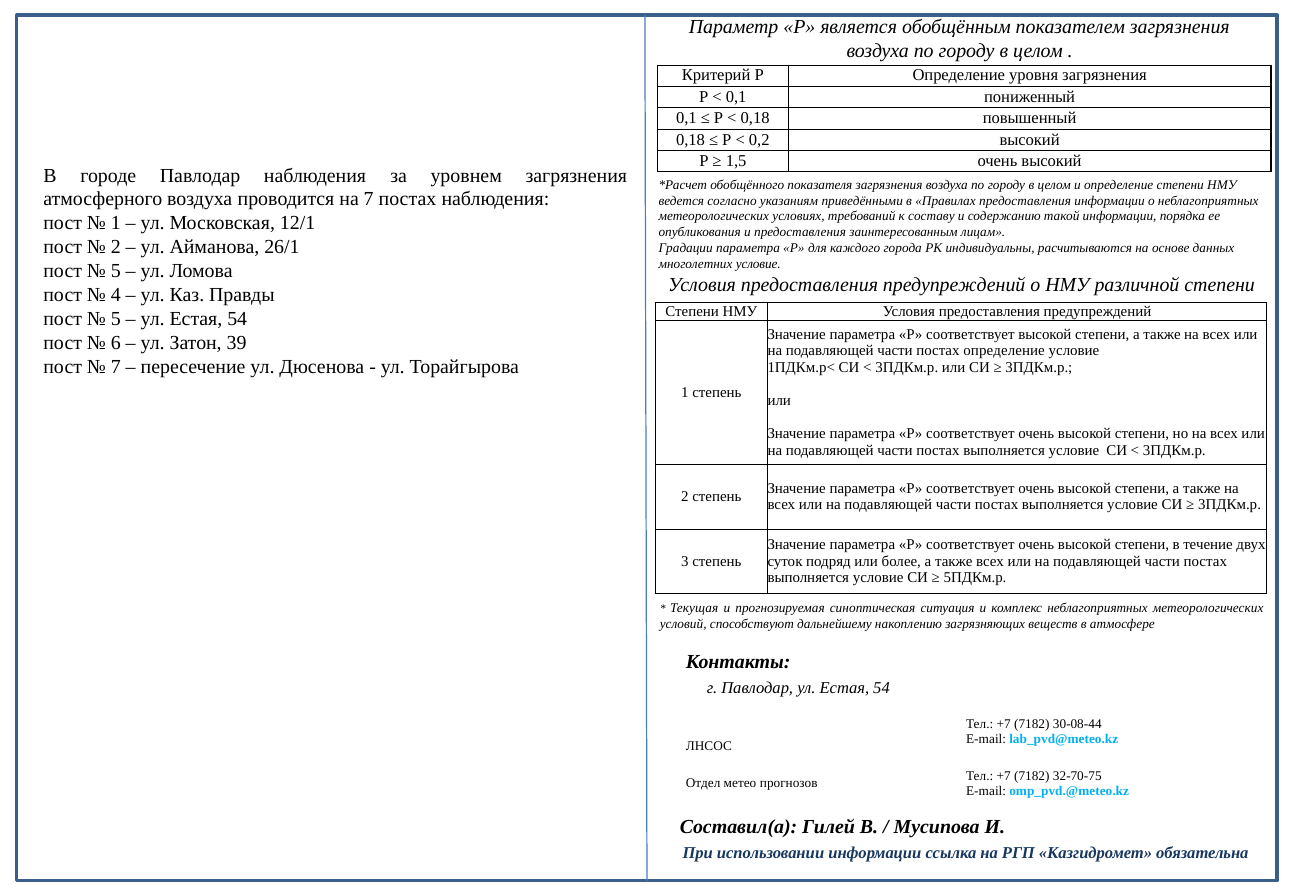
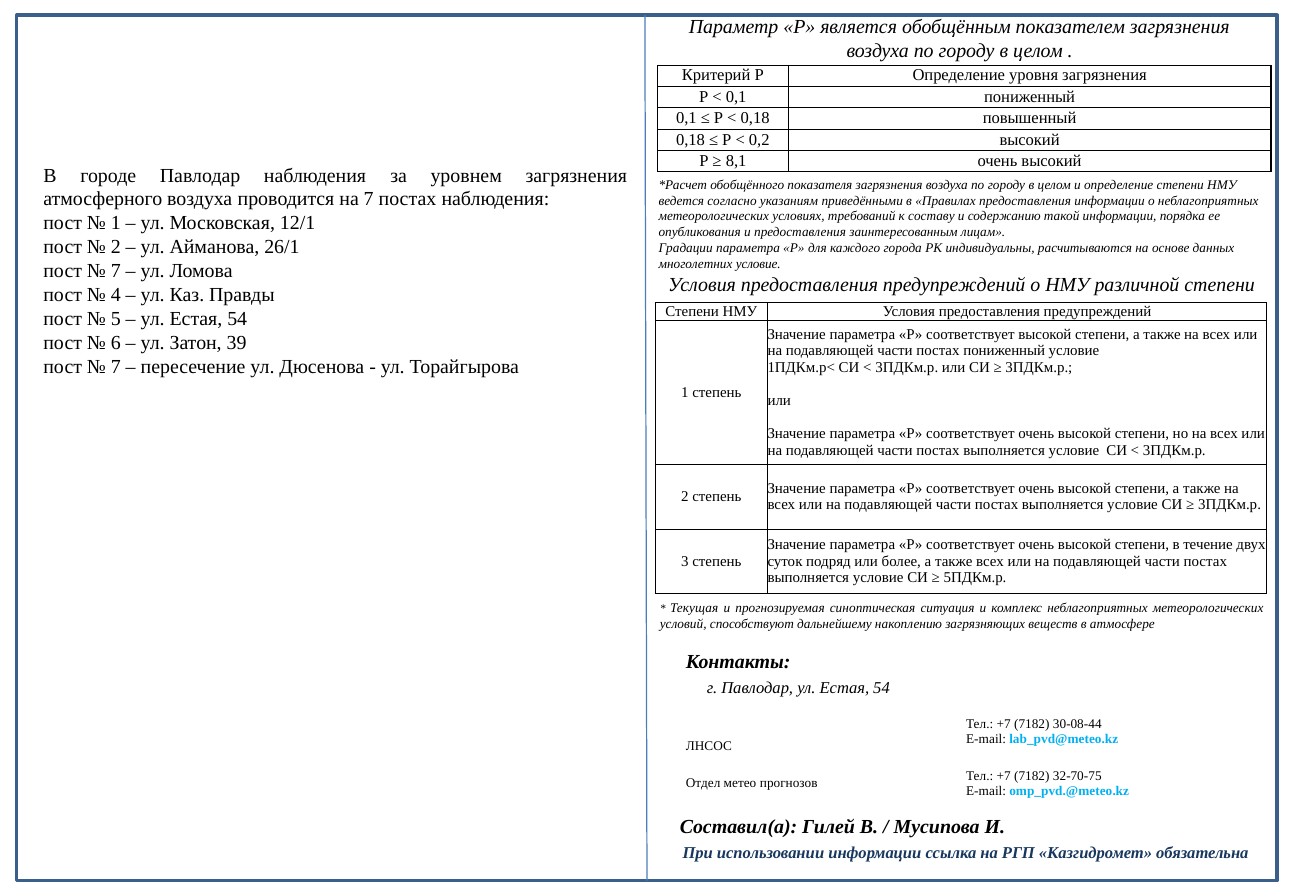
1,5: 1,5 -> 8,1 (736, 161)
5: 5 -> 7 (116, 271)
постах определение: определение -> пониженный (1004, 351)
